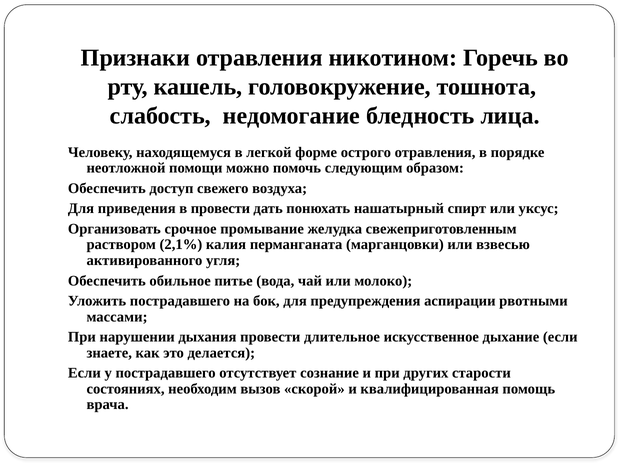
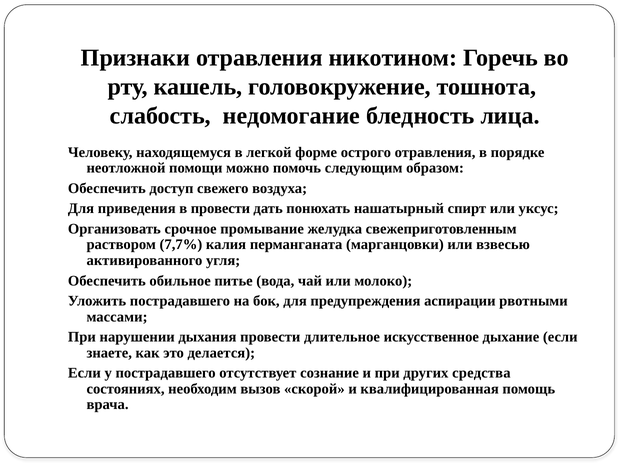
2,1%: 2,1% -> 7,7% (181, 245)
старости: старости -> средства (481, 373)
